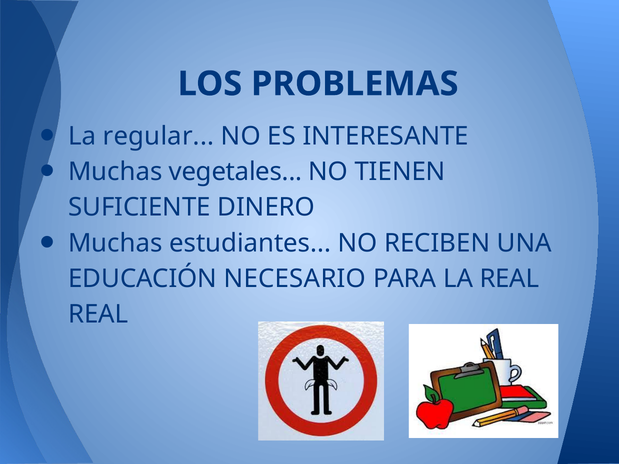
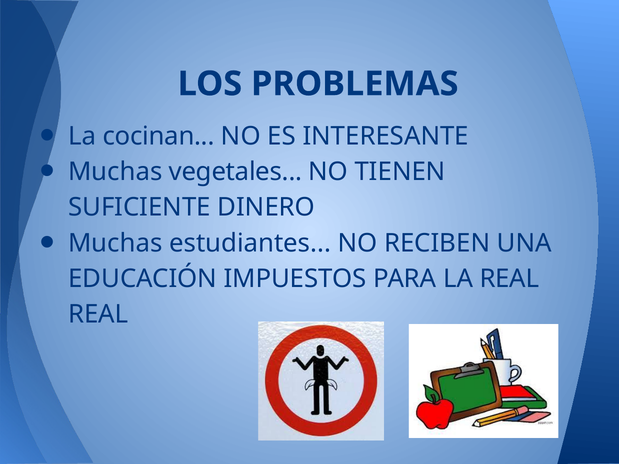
regular: regular -> cocinan (159, 136)
NECESARIO: NECESARIO -> IMPUESTOS (295, 279)
